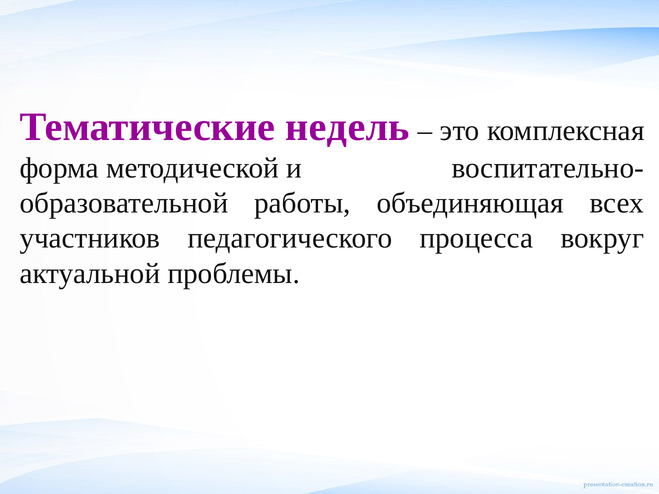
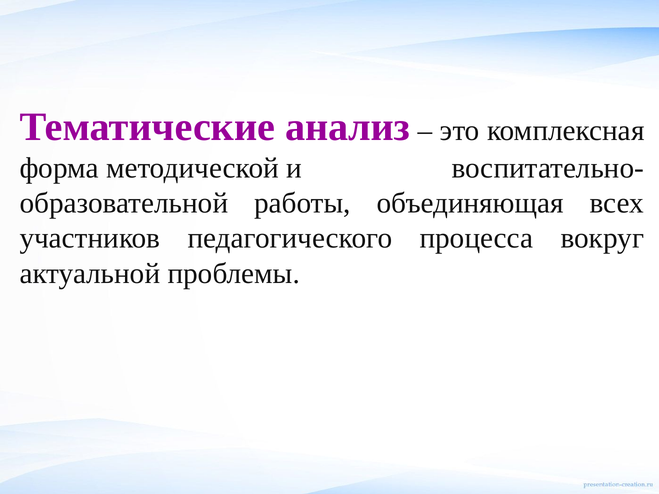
недель: недель -> анализ (348, 127)
